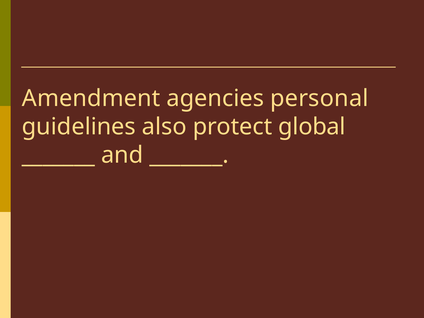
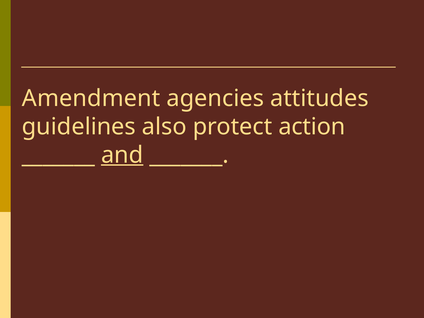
personal: personal -> attitudes (319, 98)
global: global -> action (312, 127)
and underline: none -> present (122, 155)
